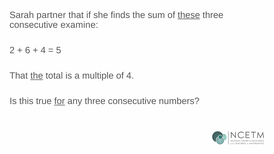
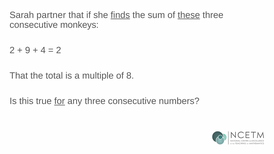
finds underline: none -> present (120, 15)
examine: examine -> monkeys (79, 25)
6: 6 -> 9 (28, 50)
5: 5 -> 2 (59, 50)
the underline: present -> none (37, 76)
of 4: 4 -> 8 (130, 76)
